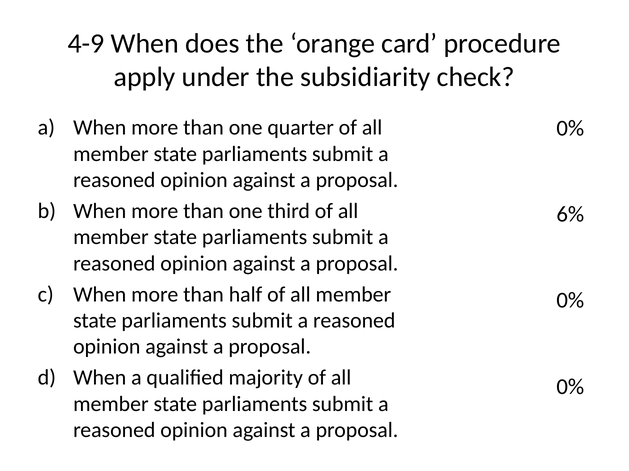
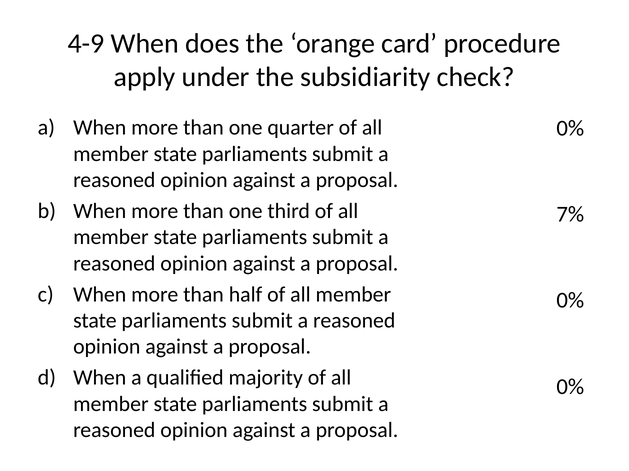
6%: 6% -> 7% (570, 215)
